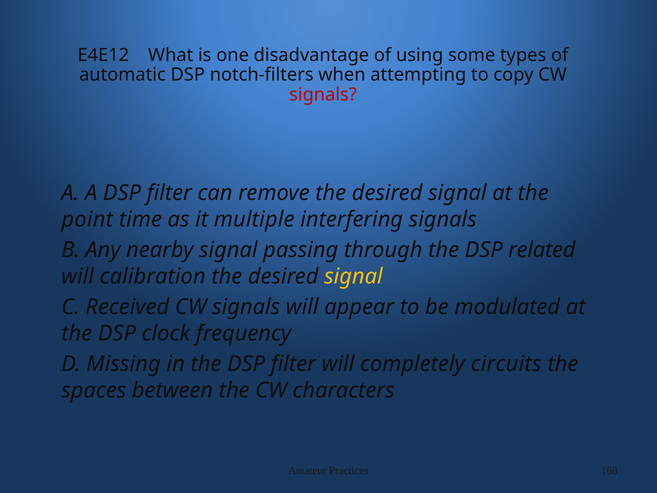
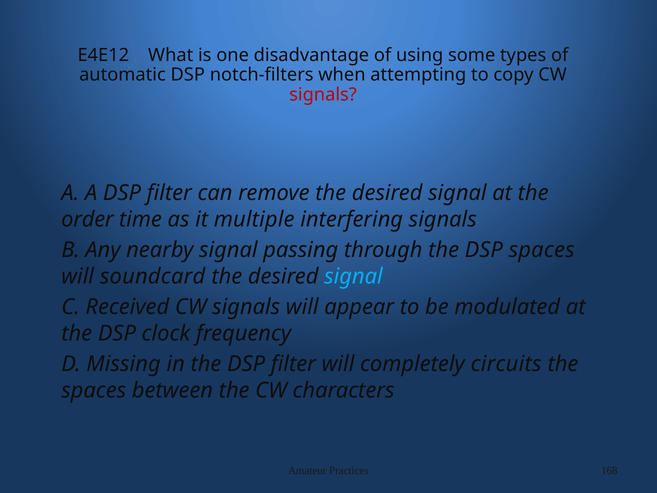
point: point -> order (87, 219)
DSP related: related -> spaces (542, 250)
calibration: calibration -> soundcard (153, 276)
signal colour: yellow -> light blue (353, 276)
